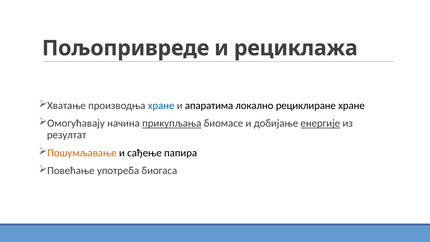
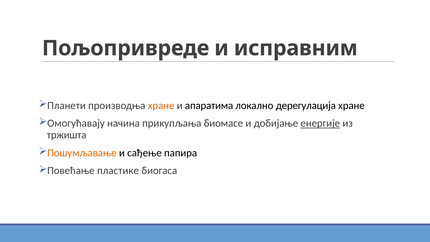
рециклажа: рециклажа -> исправним (296, 48)
Хватање: Хватање -> Планети (67, 105)
хране colour: blue -> orange (161, 105)
рециклиране: рециклиране -> дерегулација (306, 105)
прикупљања underline: present -> none (172, 123)
резултат: резултат -> тржишта (67, 135)
употреба: употреба -> пластике (118, 171)
